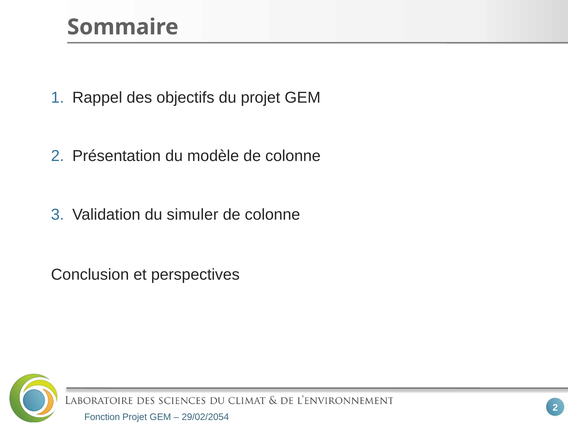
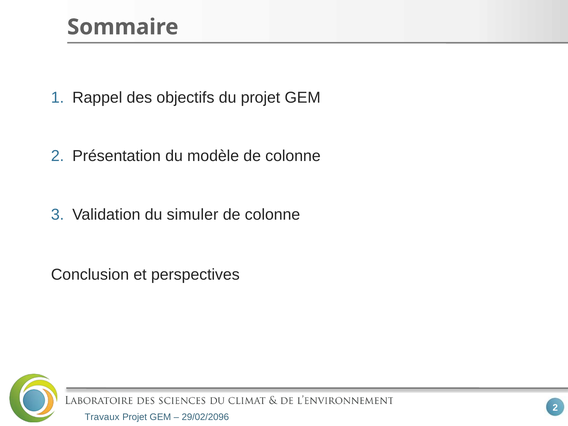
Fonction: Fonction -> Travaux (102, 417)
29/02/2054: 29/02/2054 -> 29/02/2096 (205, 417)
